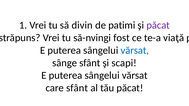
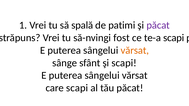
să divin: divin -> spală (82, 25)
te-a viaţă: viaţă -> scapi (174, 38)
vărsat colour: blue -> orange (135, 50)
care sfânt: sfânt -> scapi (77, 88)
